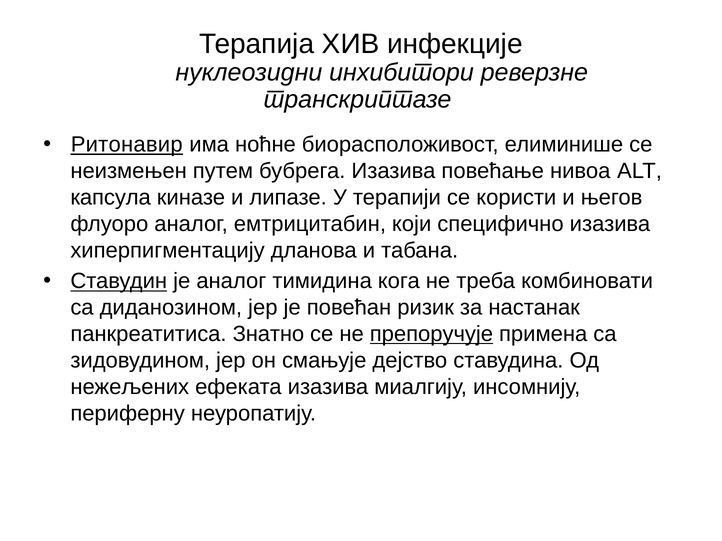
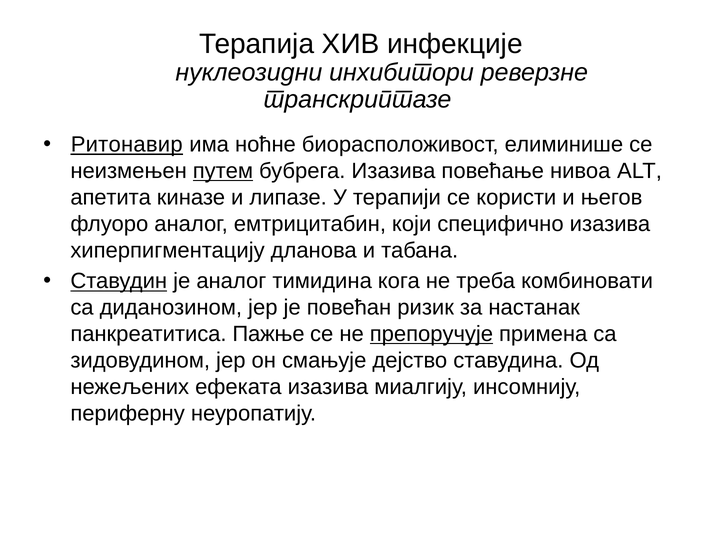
путем underline: none -> present (223, 171)
капсула: капсула -> апетита (111, 198)
Знатно: Знатно -> Пажње (268, 334)
